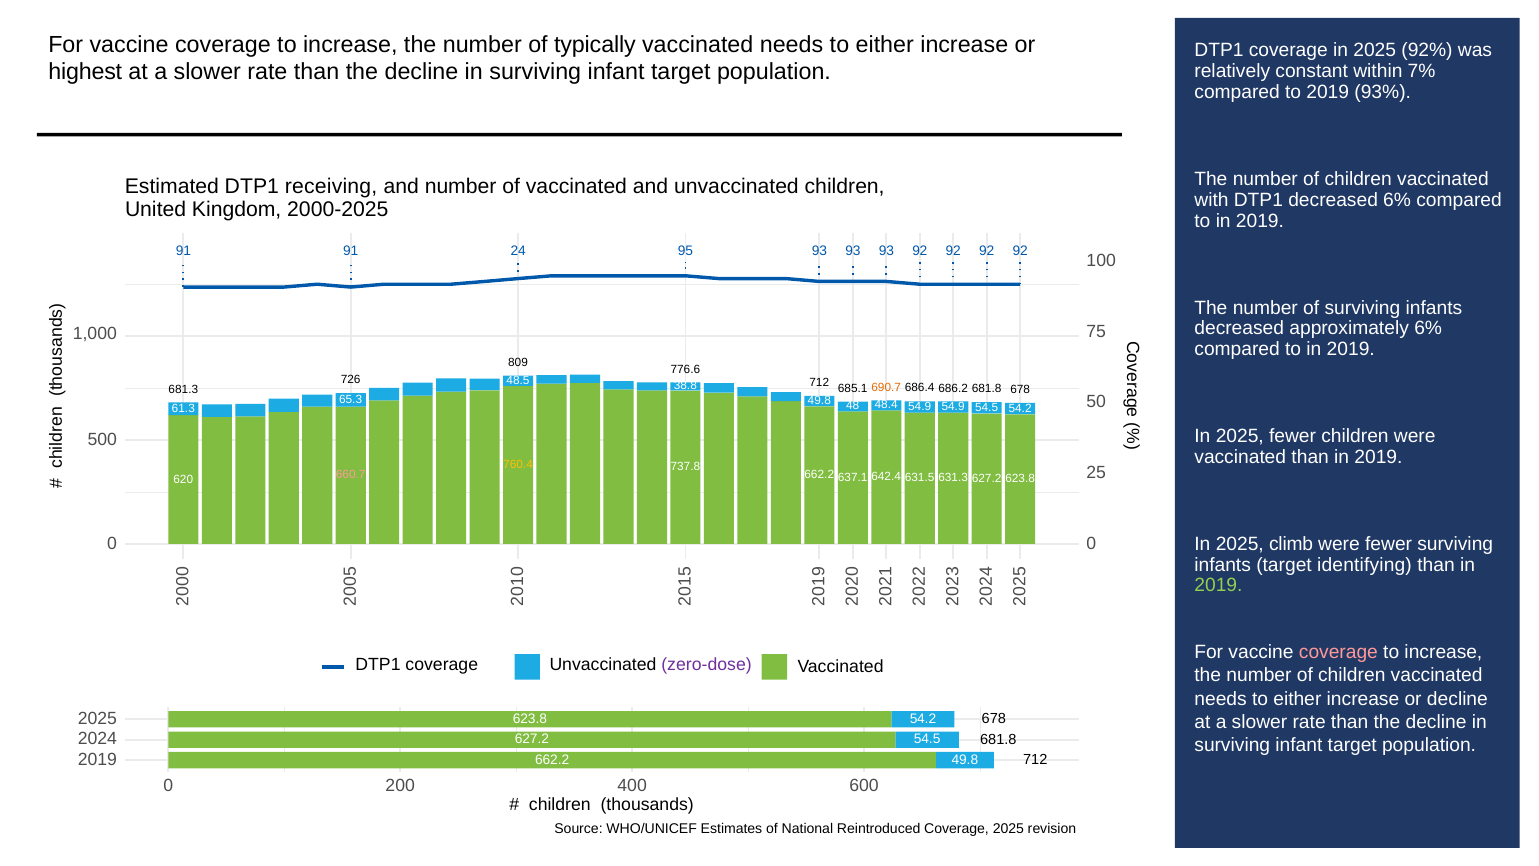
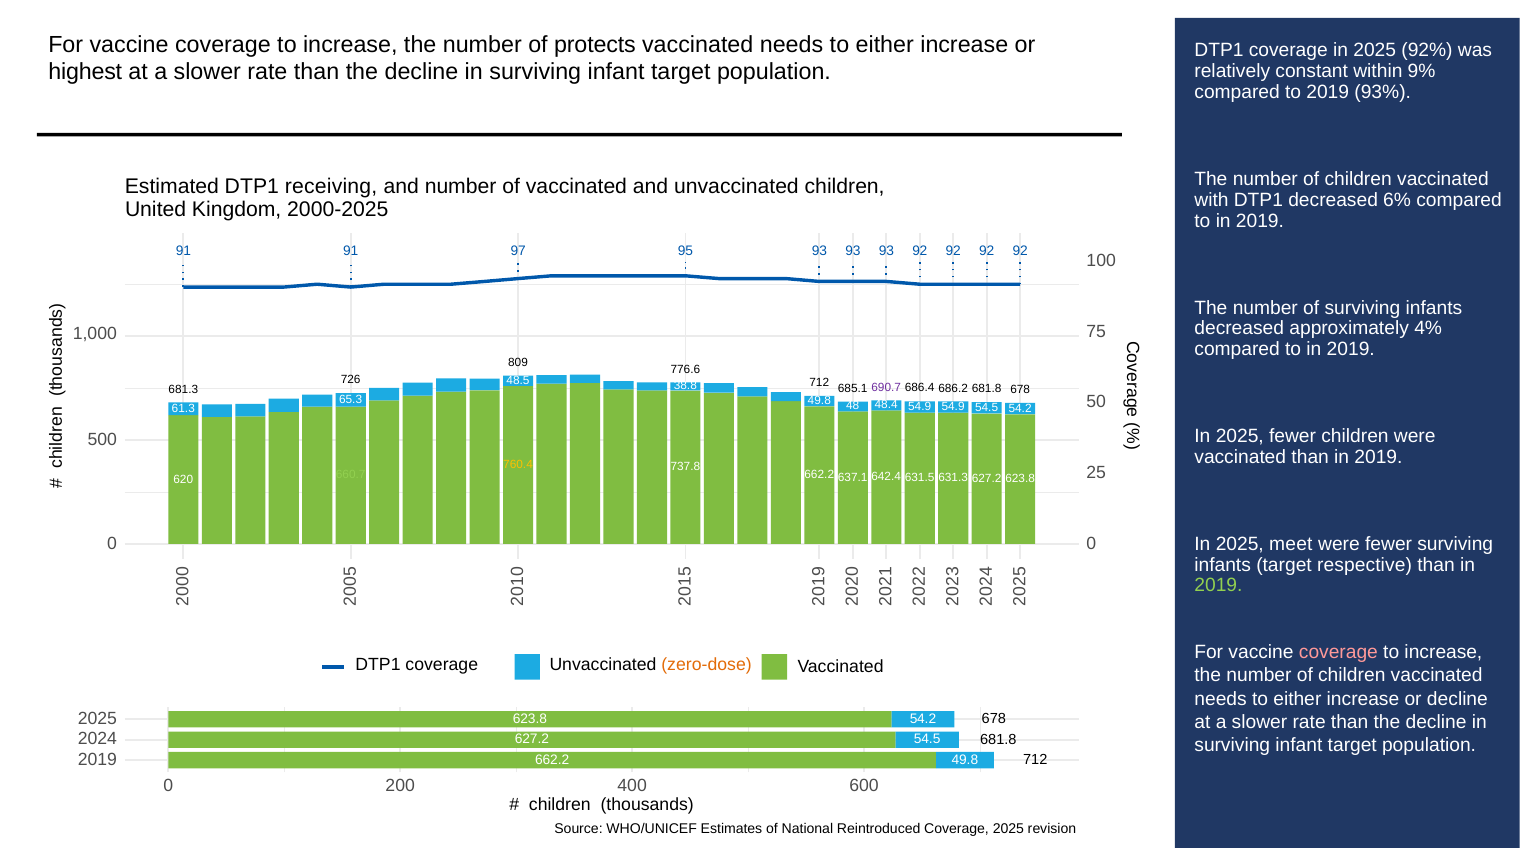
typically: typically -> protects (595, 44)
7%: 7% -> 9% (1422, 71)
24: 24 -> 97 (518, 250)
approximately 6%: 6% -> 4% (1428, 328)
690.7 colour: orange -> purple (886, 387)
660.7 colour: pink -> light green (351, 475)
climb: climb -> meet (1291, 544)
identifying: identifying -> respective (1365, 565)
zero-dose colour: purple -> orange (707, 664)
